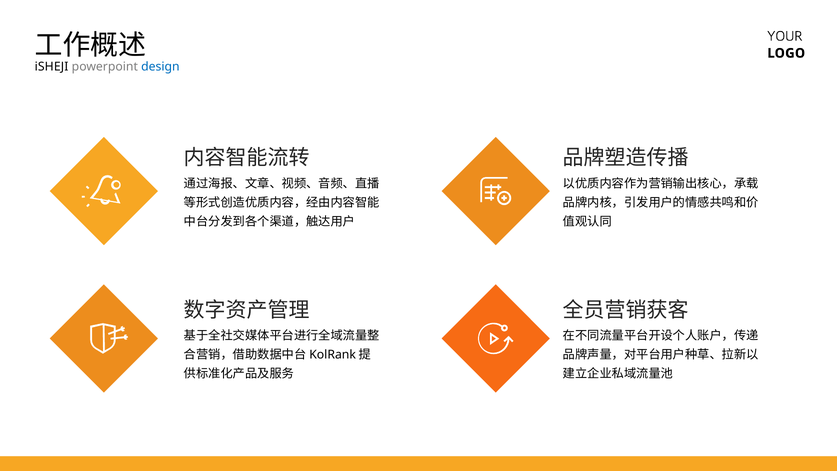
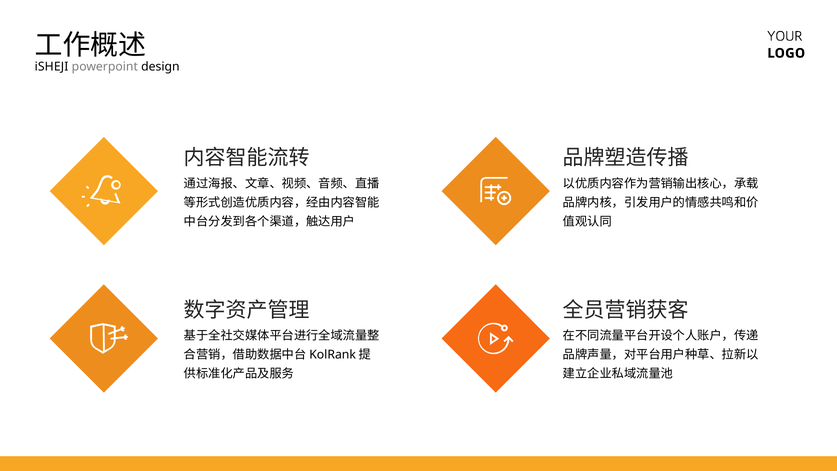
design colour: blue -> black (160, 67)
